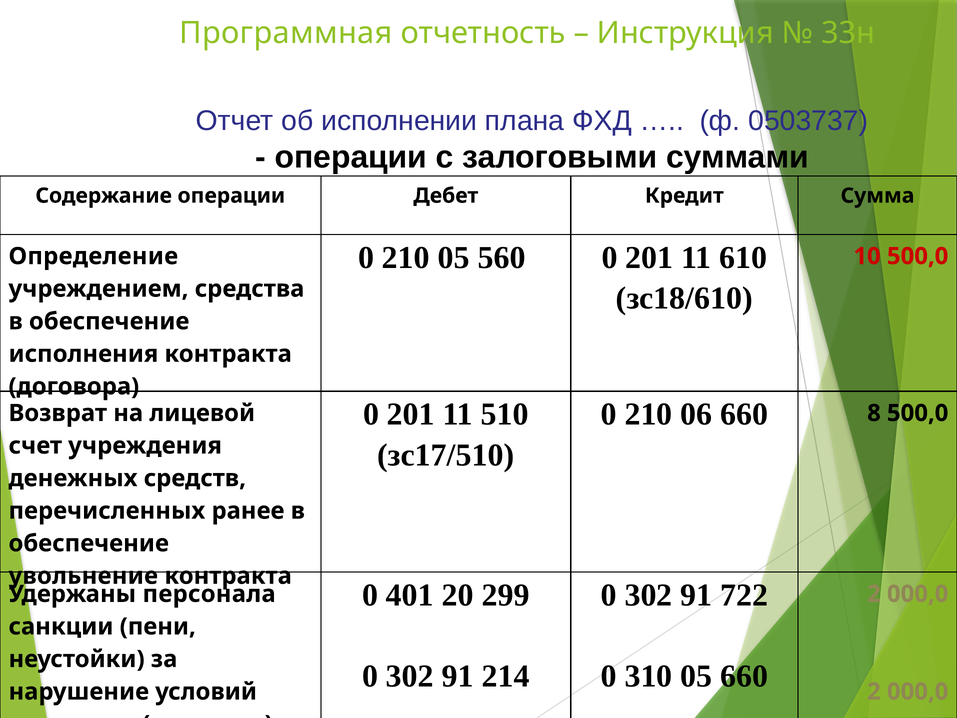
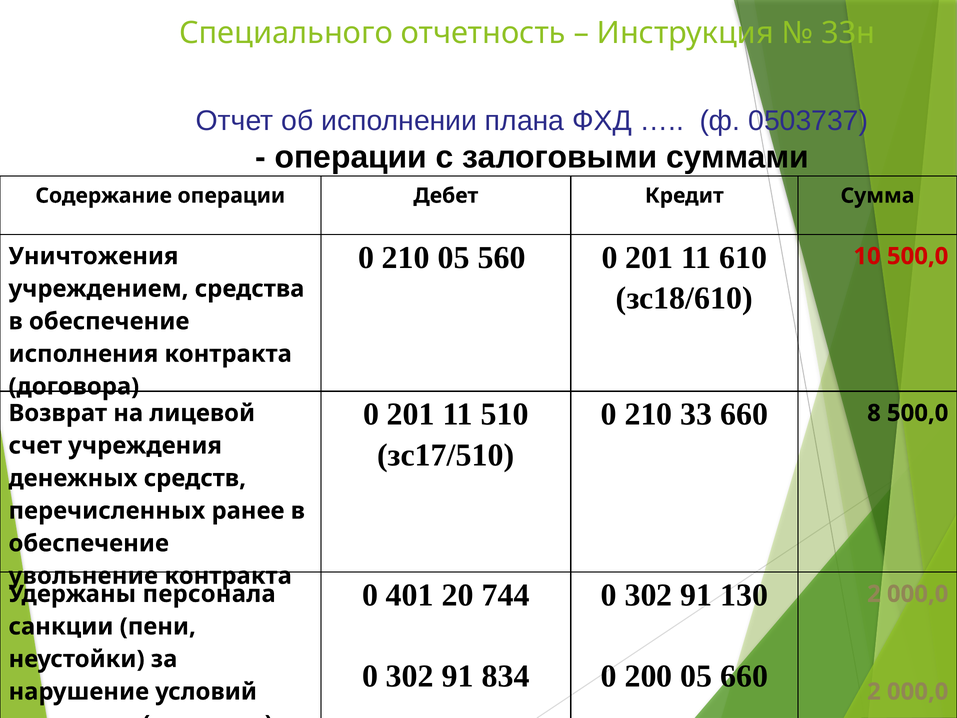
Программная: Программная -> Специального (286, 33)
Определение: Определение -> Уничтожения (93, 256)
06: 06 -> 33 (696, 414)
299: 299 -> 744 (506, 595)
722: 722 -> 130 (744, 595)
214: 214 -> 834 (506, 676)
310: 310 -> 200 (648, 676)
